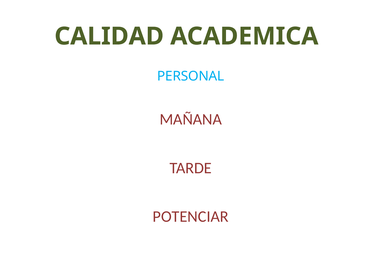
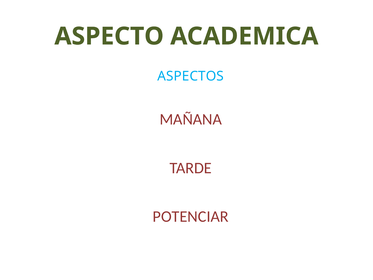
CALIDAD: CALIDAD -> ASPECTO (109, 36)
PERSONAL: PERSONAL -> ASPECTOS (191, 76)
